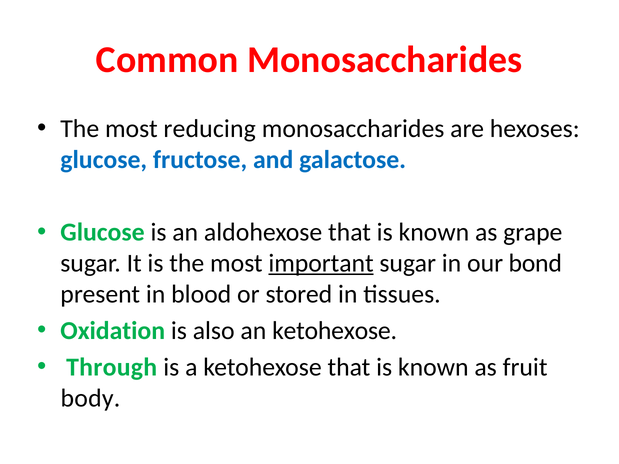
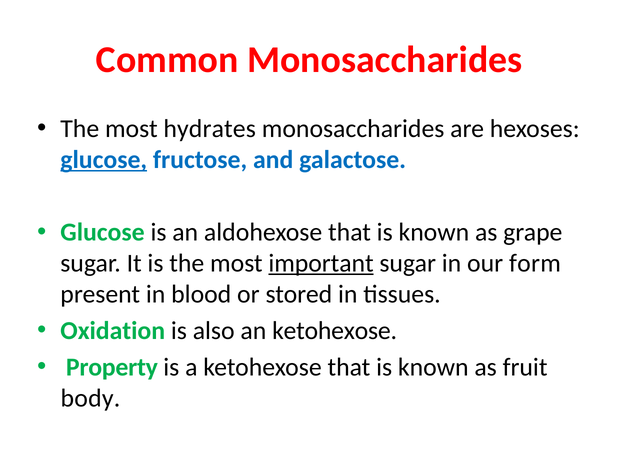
reducing: reducing -> hydrates (210, 129)
glucose underline: none -> present (104, 160)
bond: bond -> form (535, 264)
Through: Through -> Property (112, 367)
